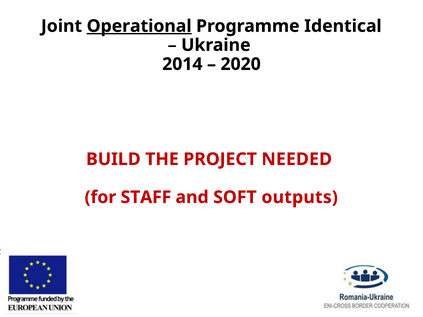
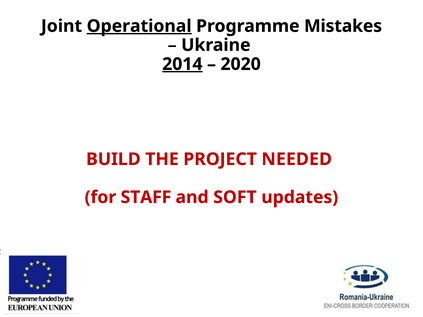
Identical: Identical -> Mistakes (343, 26)
2014 underline: none -> present (182, 64)
outputs: outputs -> updates (300, 197)
